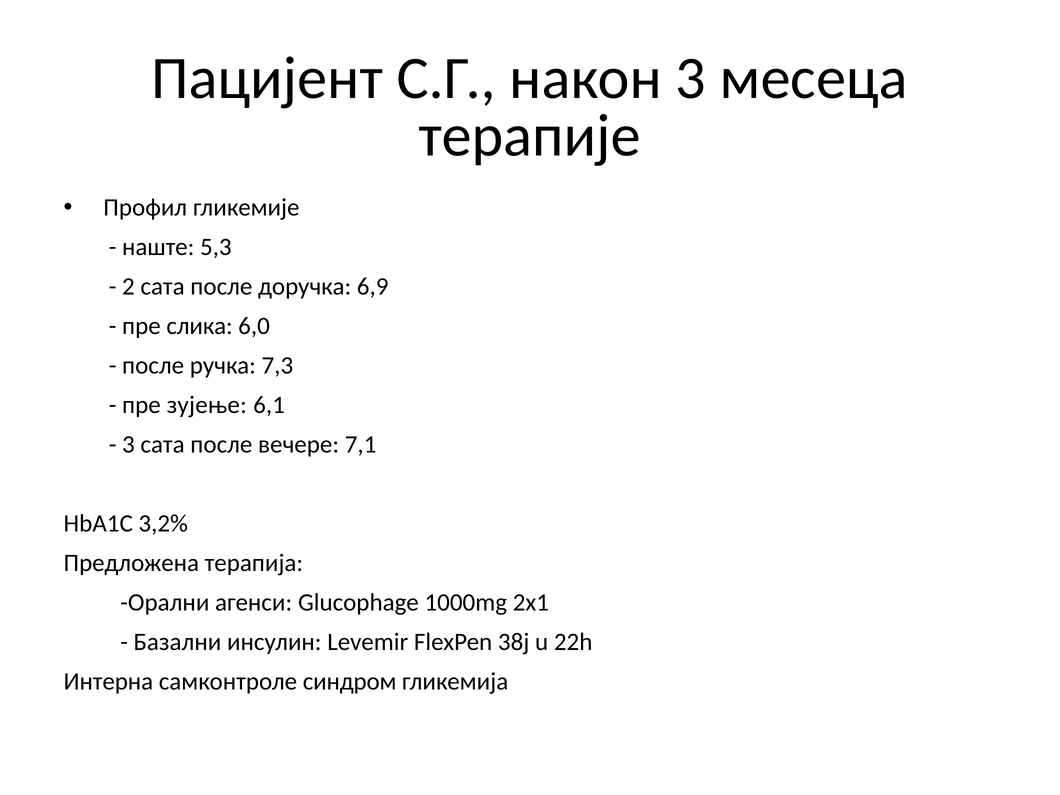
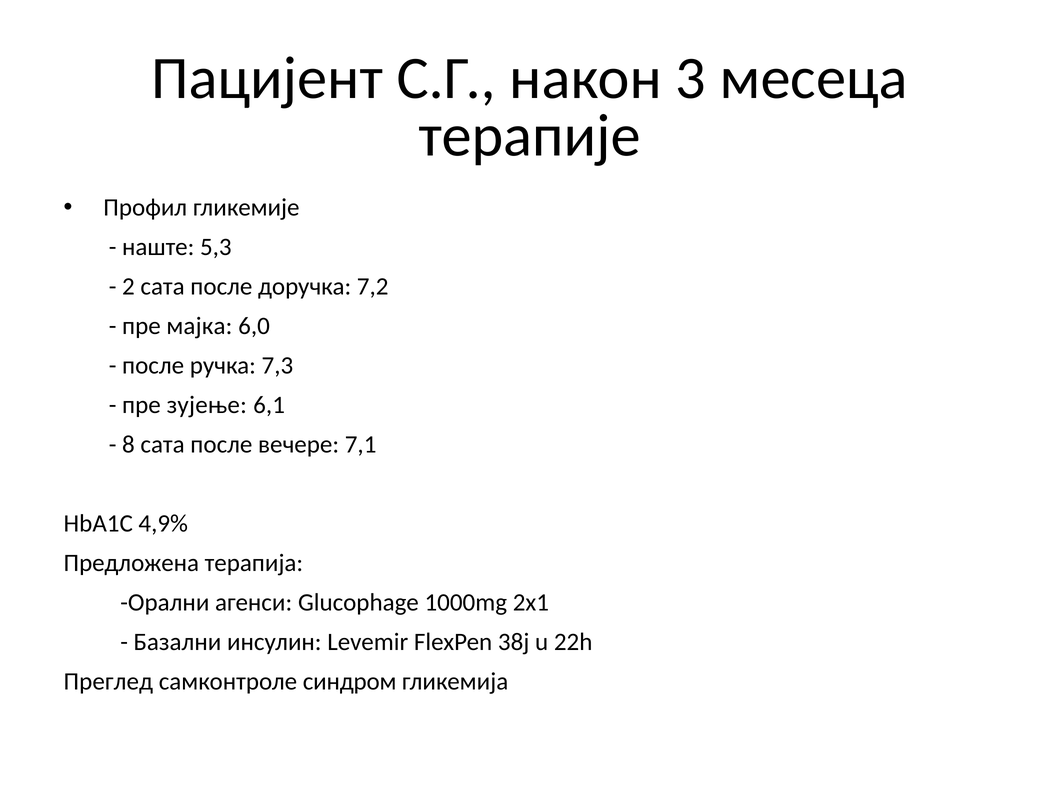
6,9: 6,9 -> 7,2 (373, 287)
слика: слика -> мајка (199, 326)
3: 3 -> 8 (128, 444)
3,2%: 3,2% -> 4,9% (163, 523)
Интерна: Интерна -> Преглед (108, 681)
